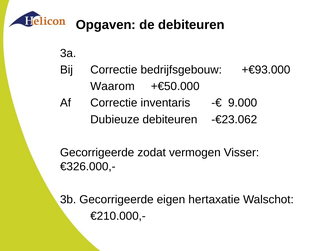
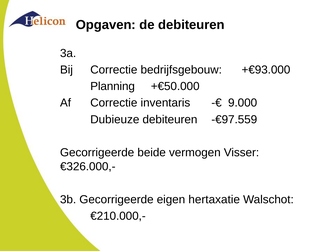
Waarom: Waarom -> Planning (113, 86)
-€23.062: -€23.062 -> -€97.559 (234, 120)
zodat: zodat -> beide (152, 153)
